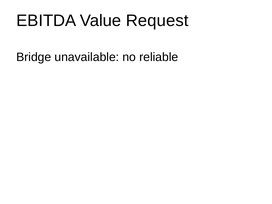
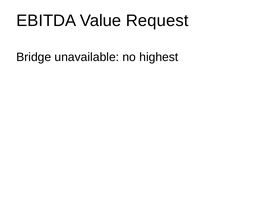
reliable: reliable -> highest (159, 57)
